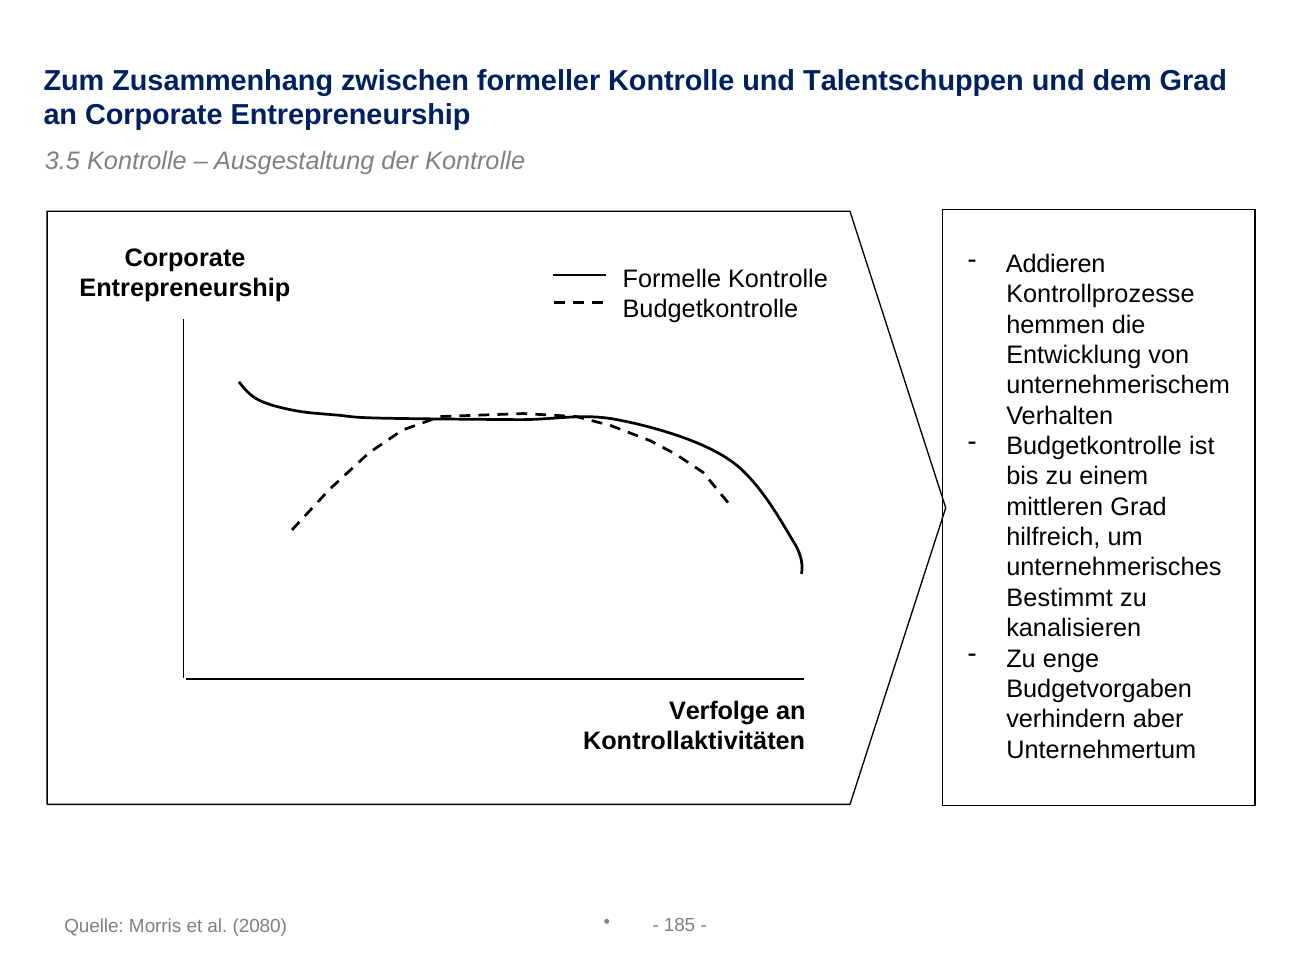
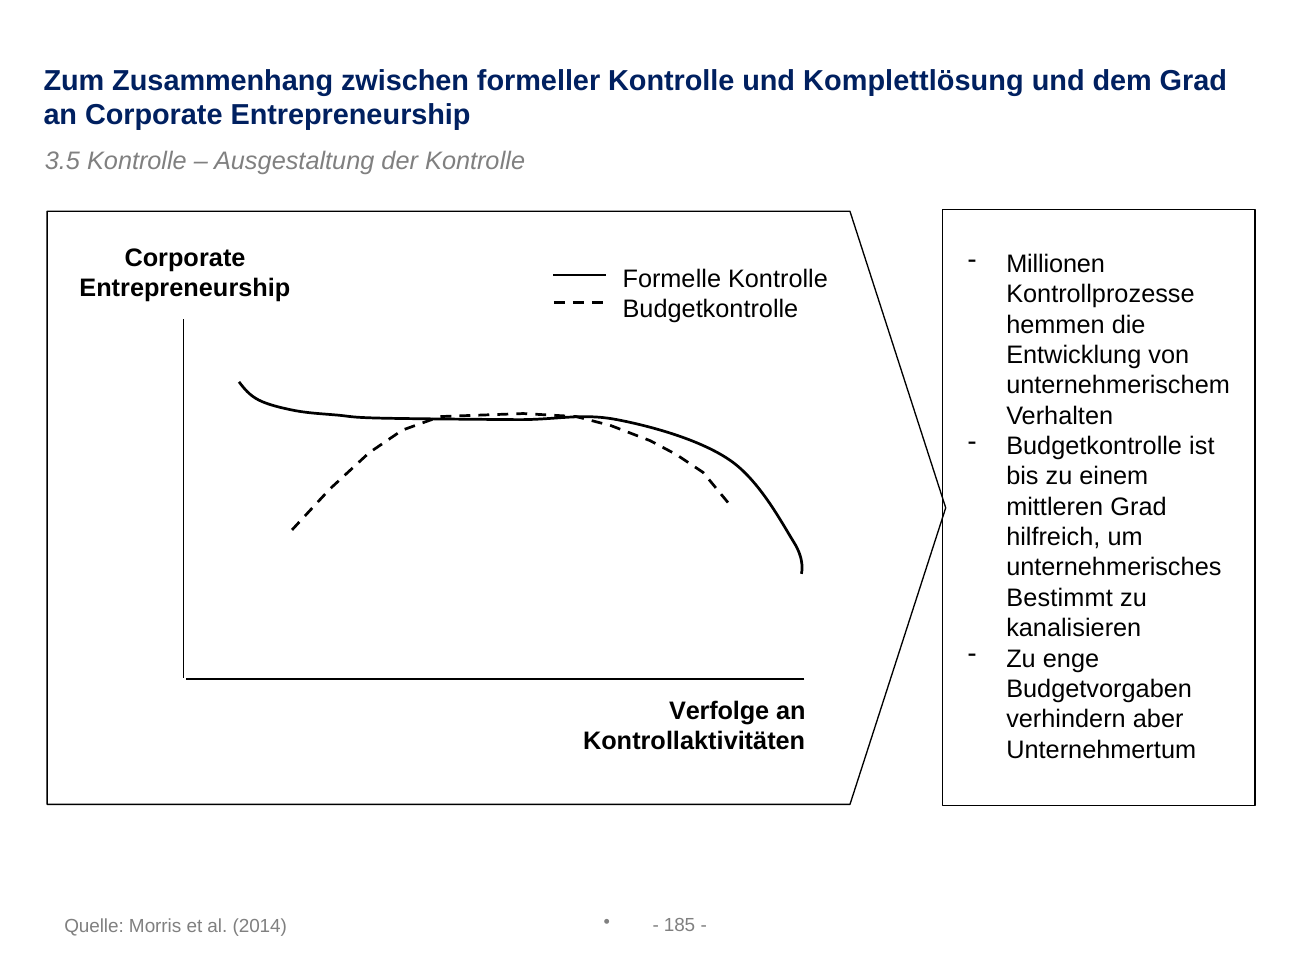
Talentschuppen: Talentschuppen -> Komplettlösung (913, 81)
Addieren: Addieren -> Millionen (1056, 264)
2080: 2080 -> 2014 (260, 926)
